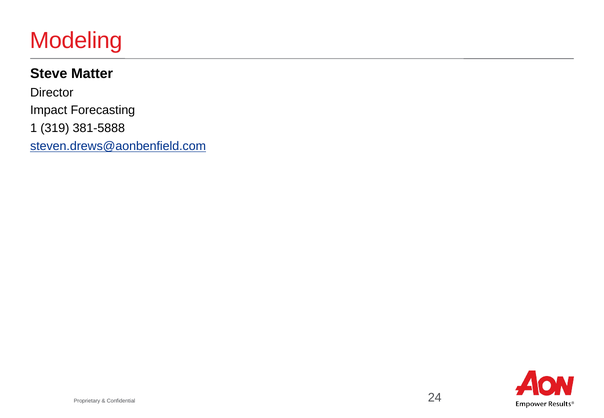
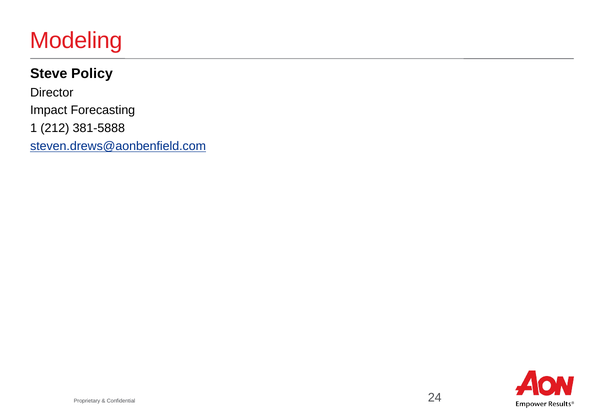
Matter: Matter -> Policy (92, 74)
319: 319 -> 212 (55, 128)
